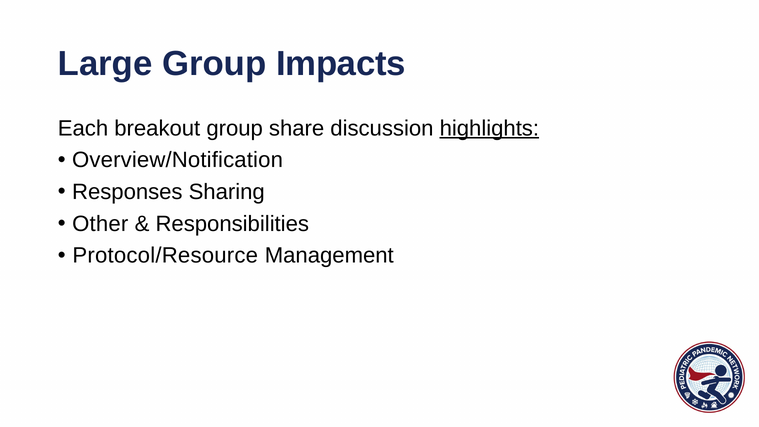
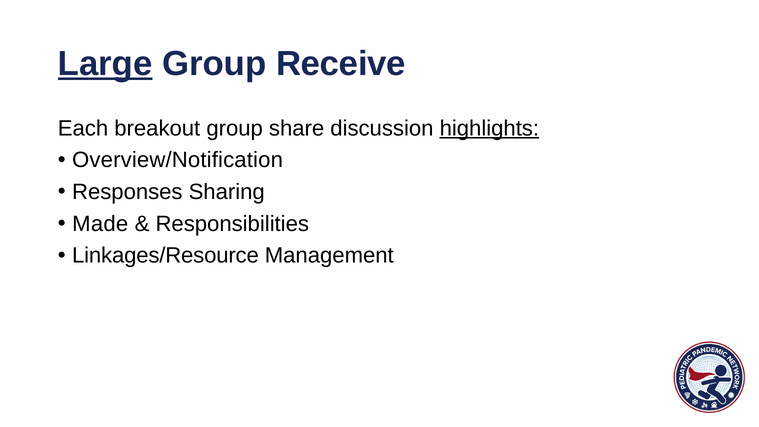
Large underline: none -> present (105, 64)
Impacts: Impacts -> Receive (341, 64)
Other: Other -> Made (100, 224)
Protocol/Resource: Protocol/Resource -> Linkages/Resource (165, 256)
